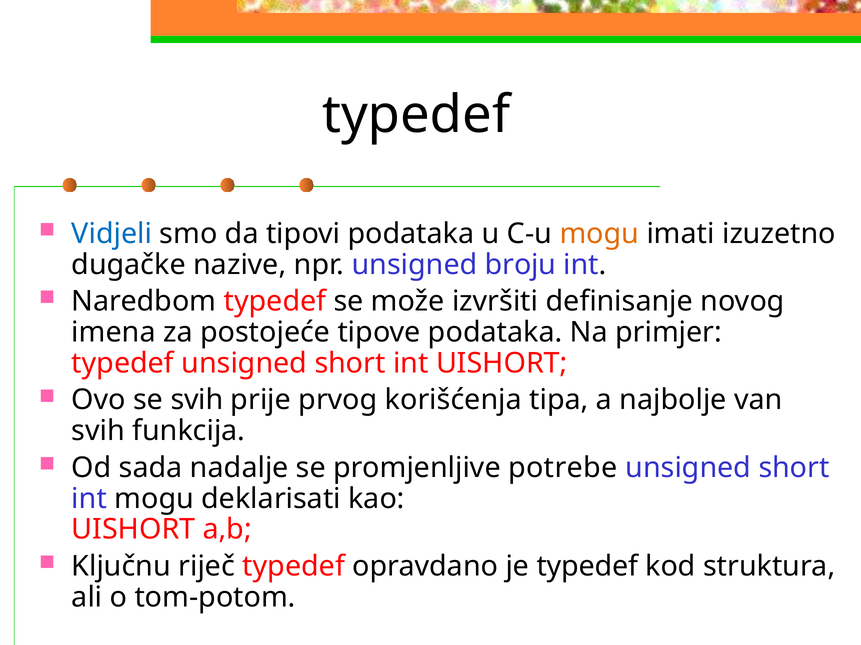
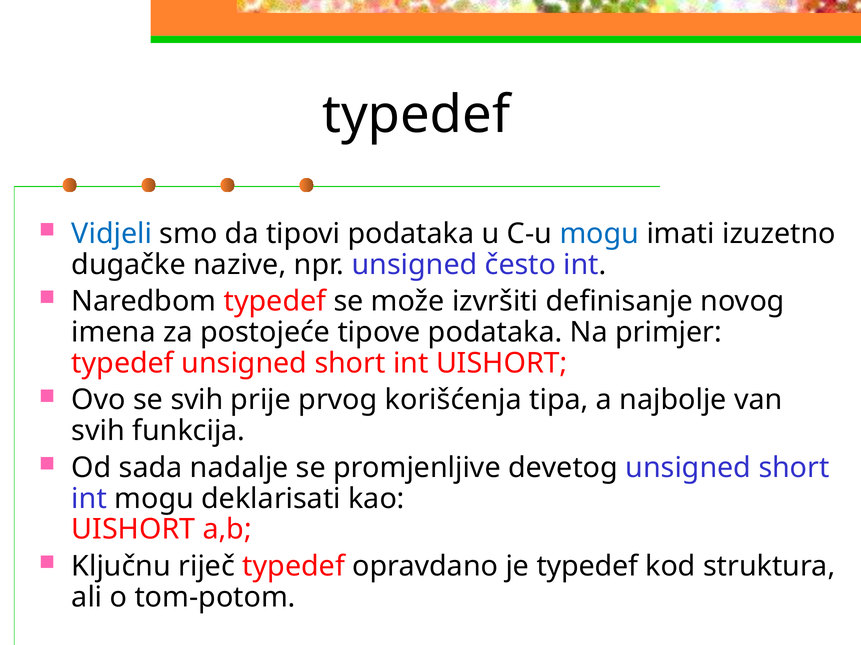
mogu colour: orange -> blue (599, 234)
broju: broju -> često (520, 265)
potrebe: potrebe -> devetog (563, 468)
